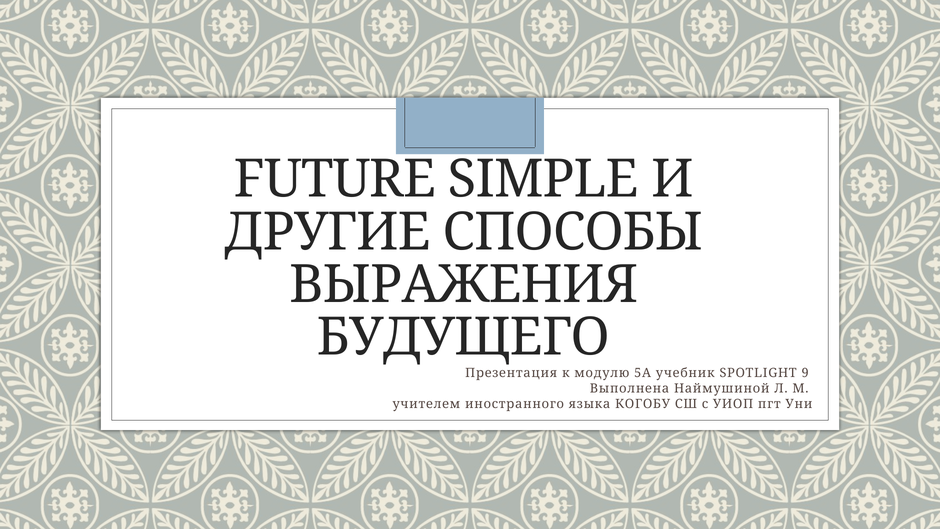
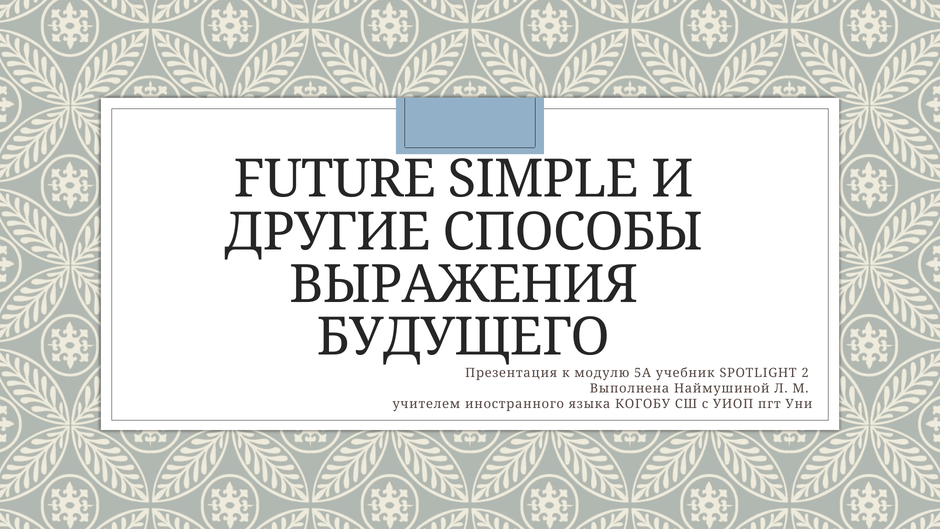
9: 9 -> 2 (805, 373)
